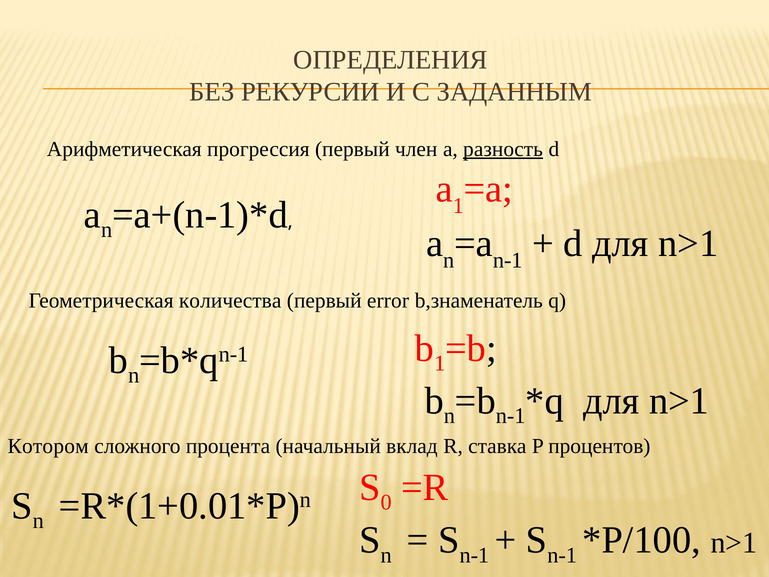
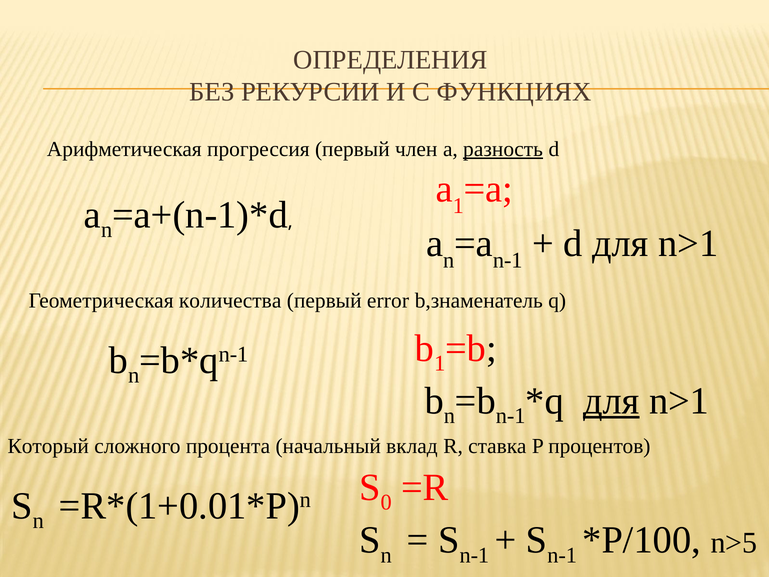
ЗАДАННЫМ: ЗАДАННЫМ -> ФУНКЦИЯХ (514, 92)
для underline: none -> present (611, 401)
Котором: Котором -> Который (48, 446)
n>1: n>1 -> n>5 (734, 543)
